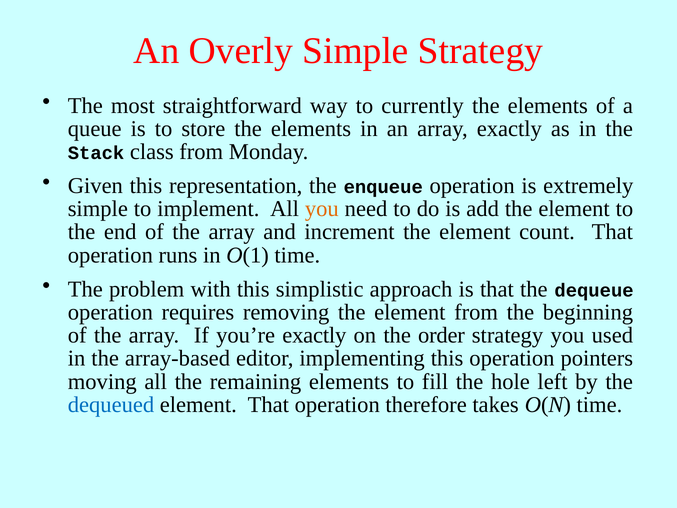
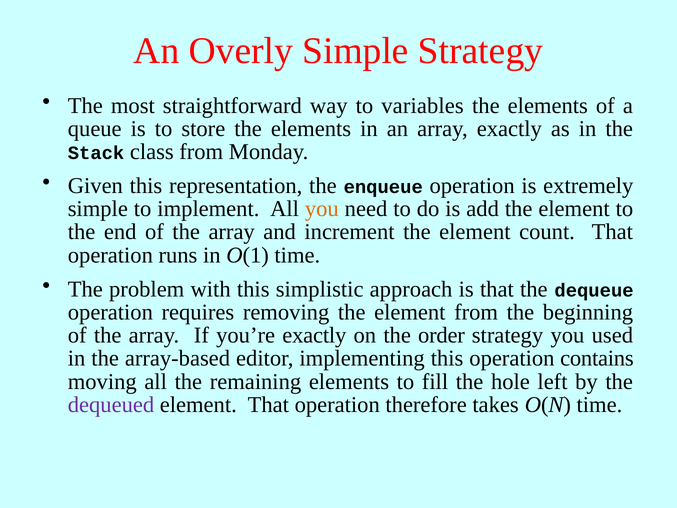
currently: currently -> variables (423, 106)
pointers: pointers -> contains (597, 358)
dequeued colour: blue -> purple (111, 404)
